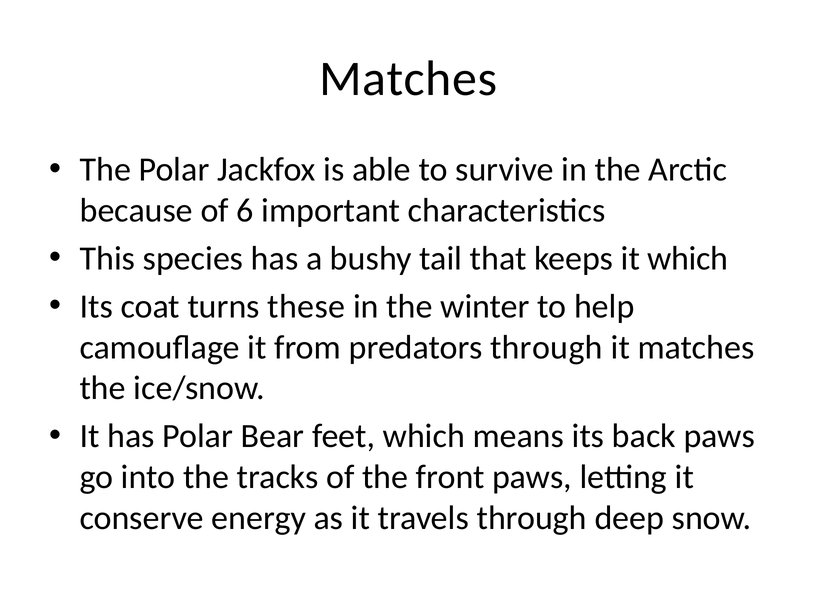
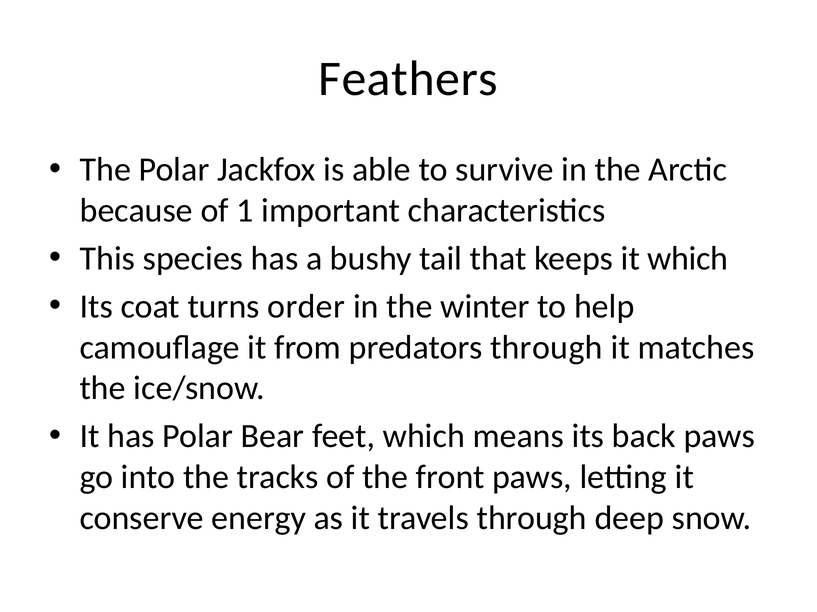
Matches: Matches -> Feathers (408, 79)
6: 6 -> 1 (245, 211)
these: these -> order (306, 307)
